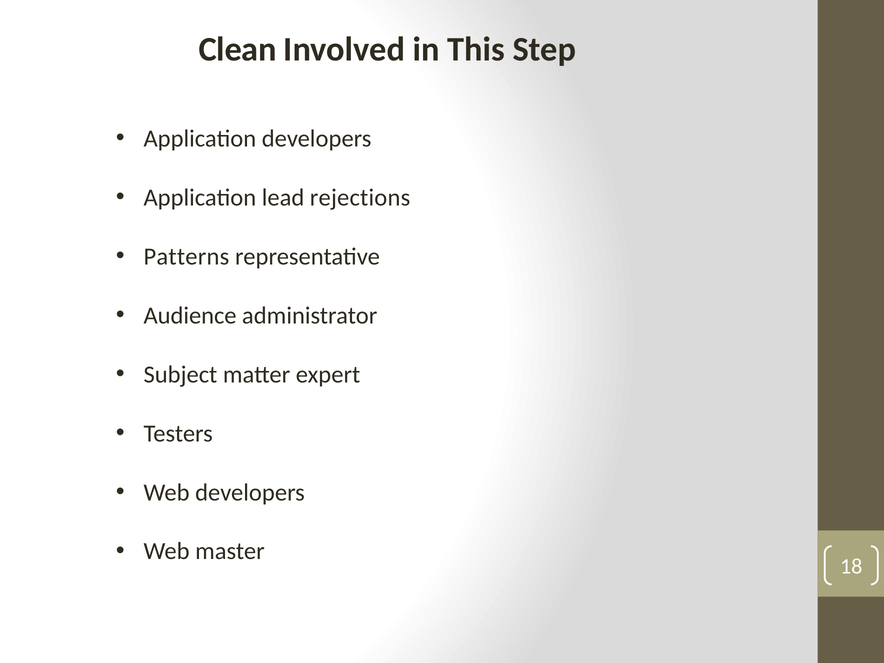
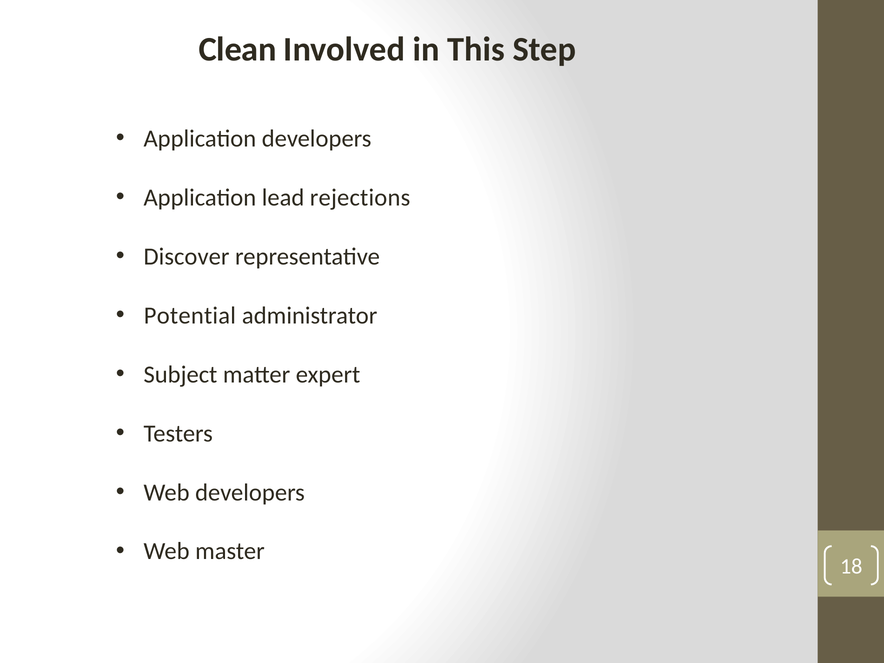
Patterns: Patterns -> Discover (187, 257)
Audience: Audience -> Potential (190, 316)
